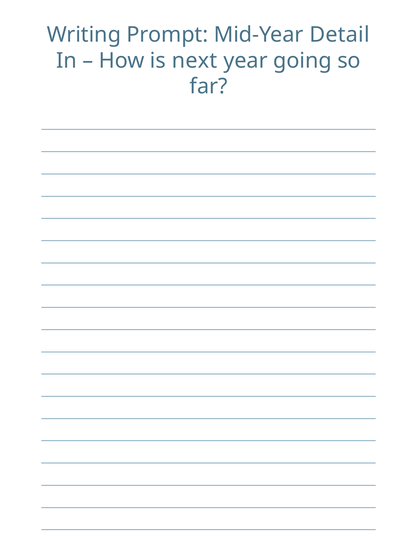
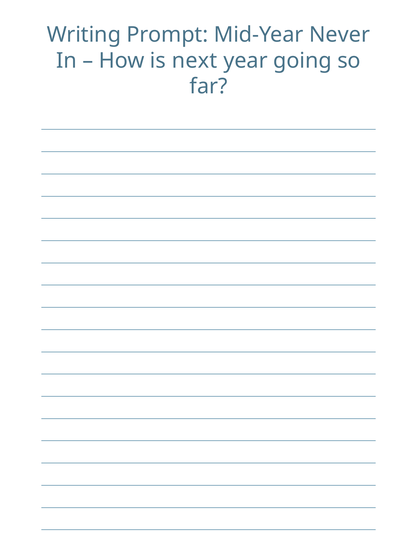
Detail: Detail -> Never (340, 35)
